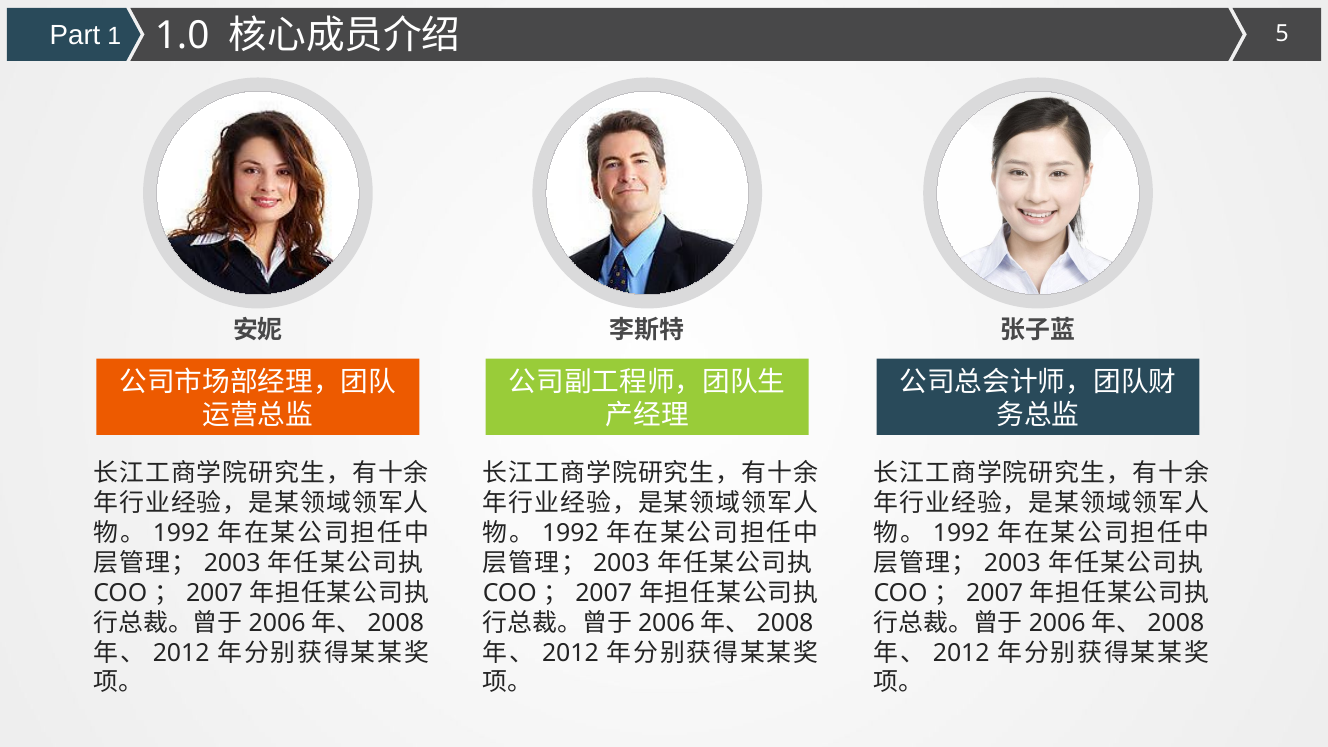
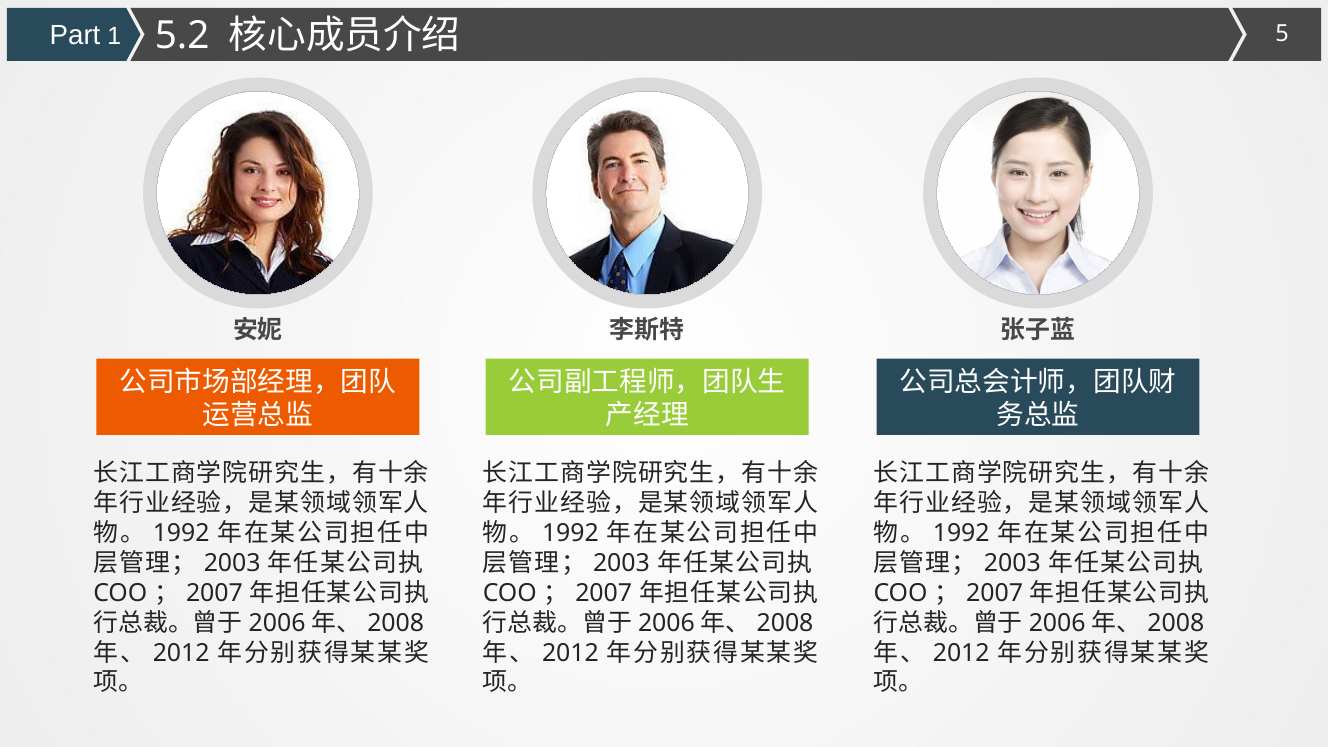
1.0: 1.0 -> 5.2 (182, 36)
